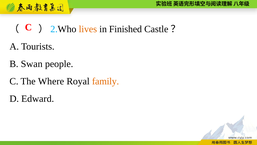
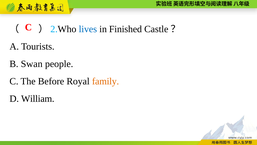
lives colour: orange -> blue (88, 29)
Where: Where -> Before (51, 81)
Edward: Edward -> William (38, 98)
